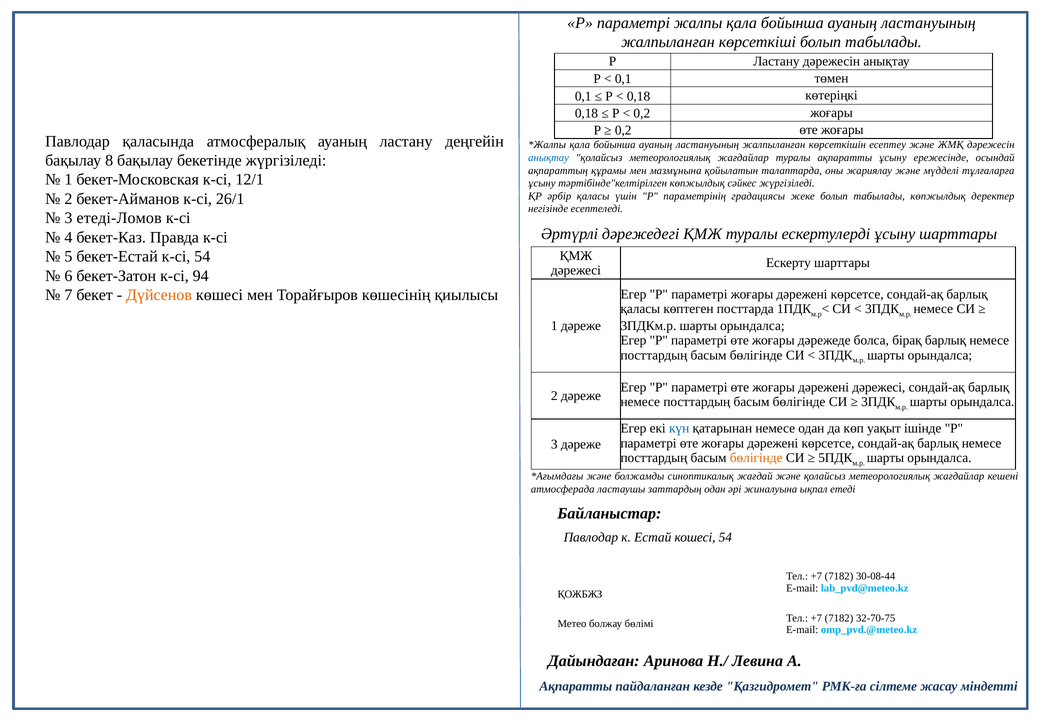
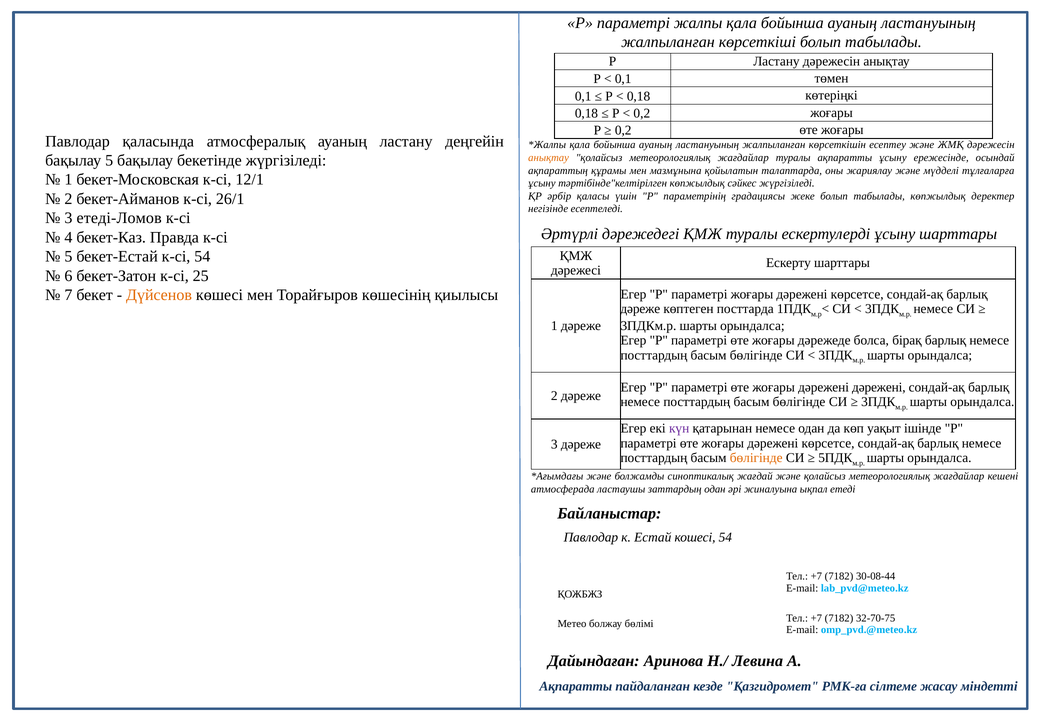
анықтау colour: blue -> orange (549, 158)
бақылау 8: 8 -> 5 (109, 160)
94: 94 -> 25 (201, 276)
қаласы: қаласы -> дәреже (640, 309)
дәрежені дәрежесі: дәрежесі -> дәрежені (879, 387)
күн colour: blue -> purple (679, 428)
